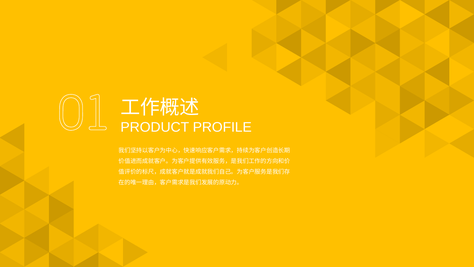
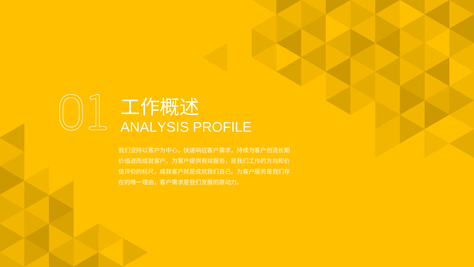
PRODUCT: PRODUCT -> ANALYSIS (155, 127)
